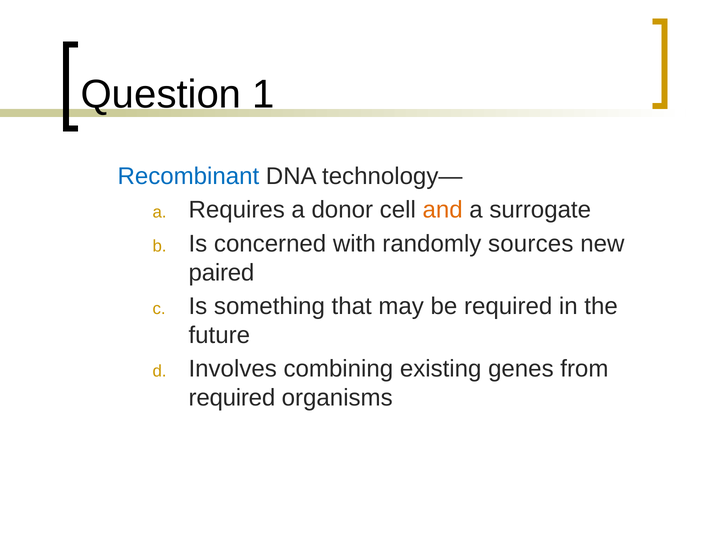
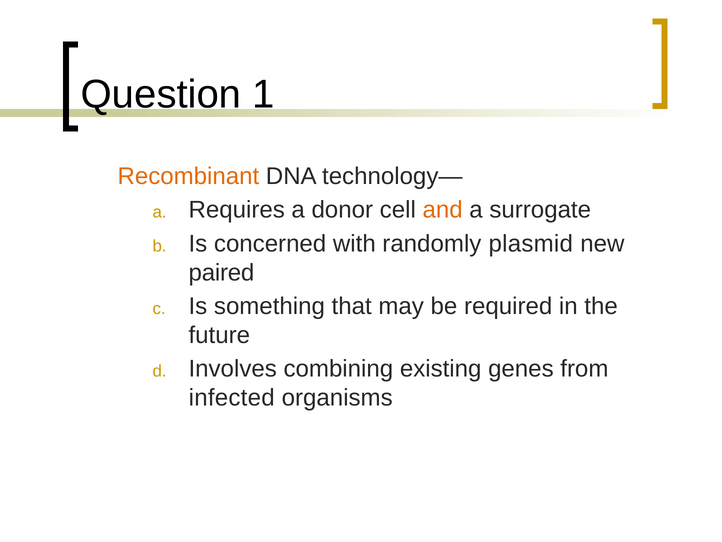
Recombinant colour: blue -> orange (188, 176)
sources: sources -> plasmid (531, 244)
required: required -> infected (232, 398)
